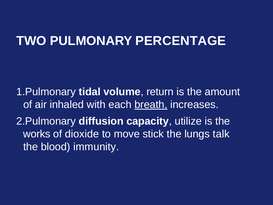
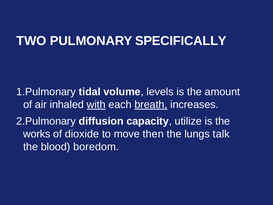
PERCENTAGE: PERCENTAGE -> SPECIFICALLY (181, 41)
return: return -> levels (160, 92)
with underline: none -> present (96, 105)
stick: stick -> then (153, 134)
immunity: immunity -> boredom (96, 147)
